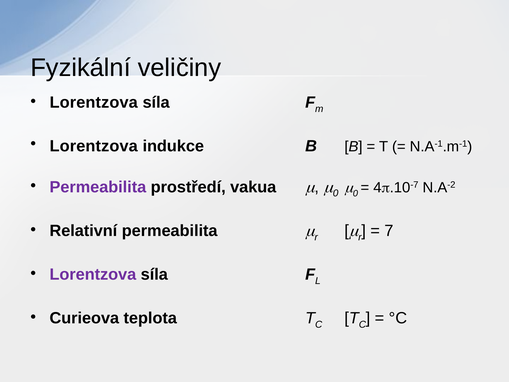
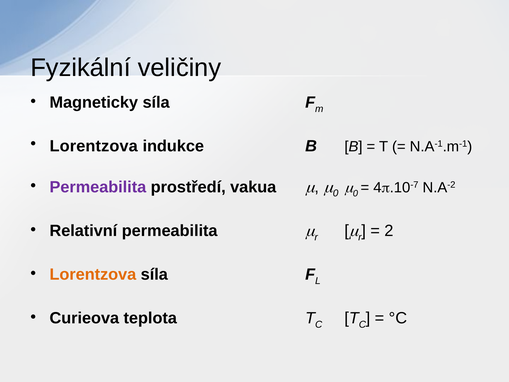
Lorentzova: Lorentzova -> Magneticky (94, 102)
7: 7 -> 2 (389, 231)
Lorentzova colour: purple -> orange (93, 274)
